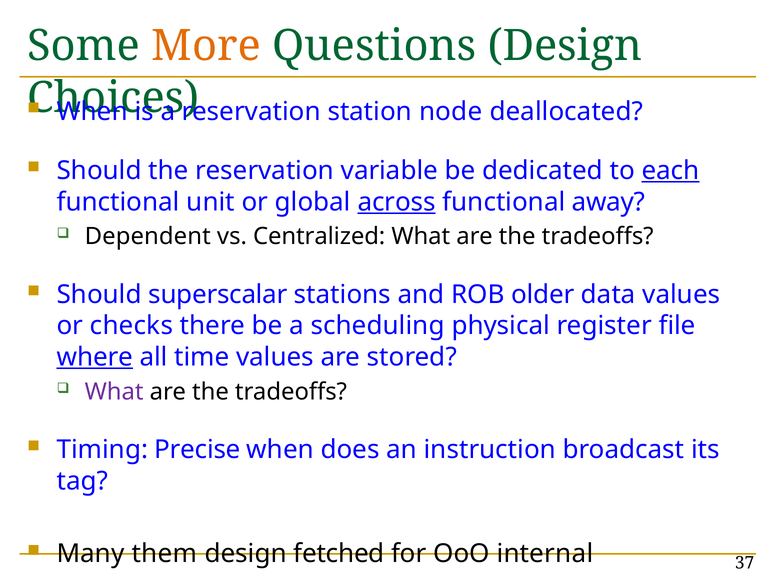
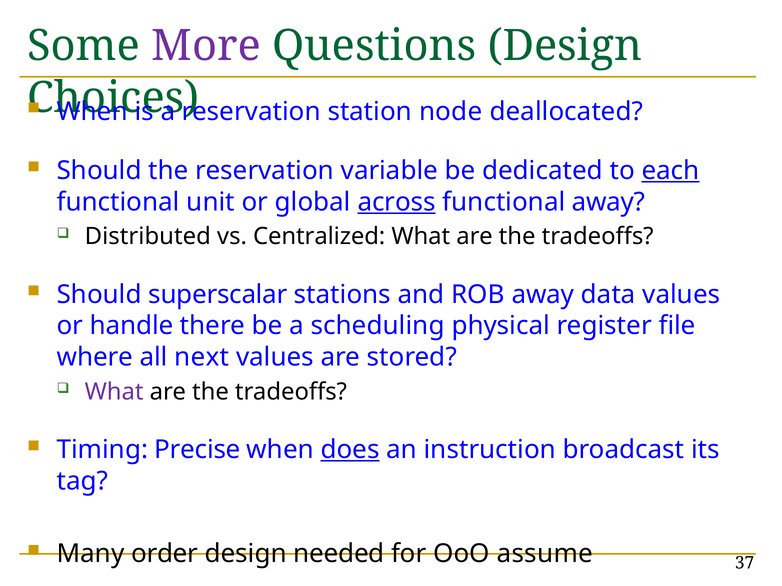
More colour: orange -> purple (206, 46)
Dependent: Dependent -> Distributed (148, 237)
ROB older: older -> away (543, 295)
checks: checks -> handle (132, 326)
where underline: present -> none (95, 357)
time: time -> next (202, 357)
does underline: none -> present (350, 450)
them: them -> order (165, 554)
fetched: fetched -> needed (339, 554)
internal: internal -> assume (545, 554)
